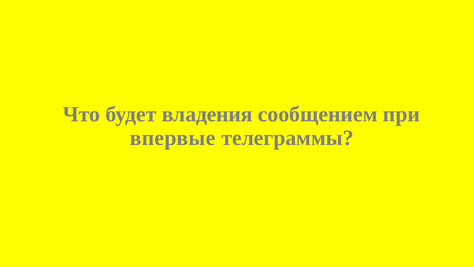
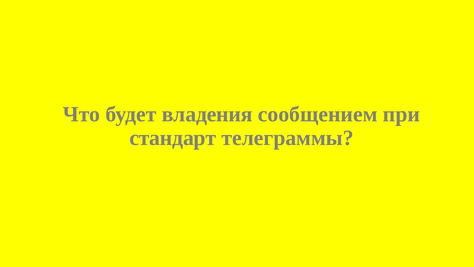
впервые: впервые -> стандарт (173, 138)
